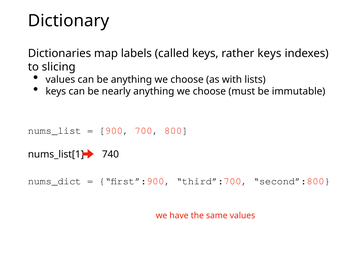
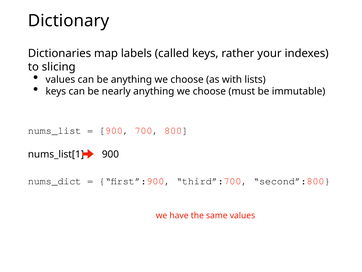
rather keys: keys -> your (269, 53)
nums_list[1 740: 740 -> 900 (110, 154)
